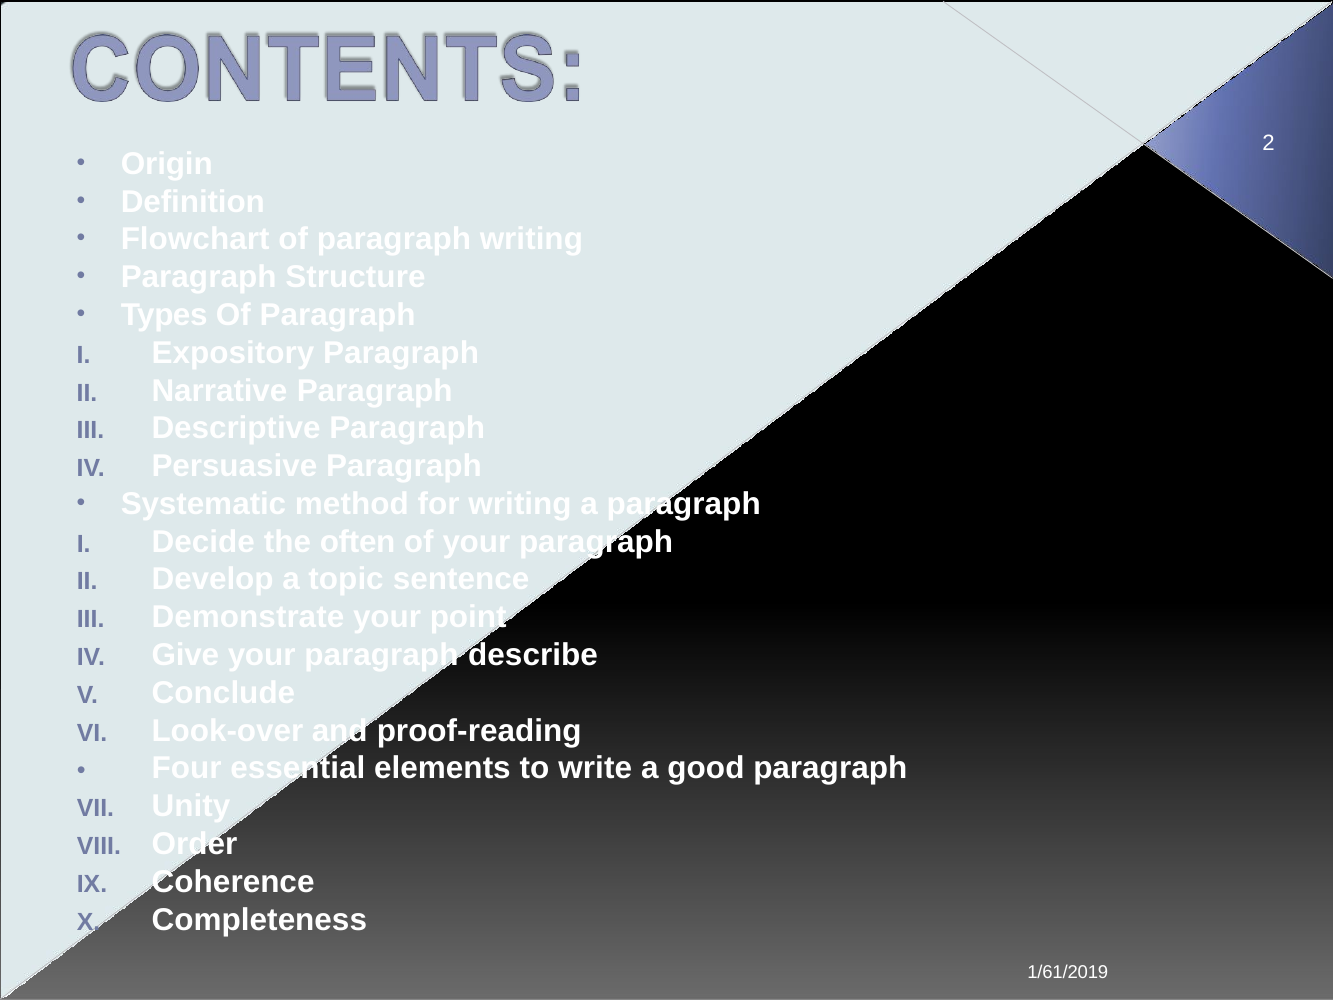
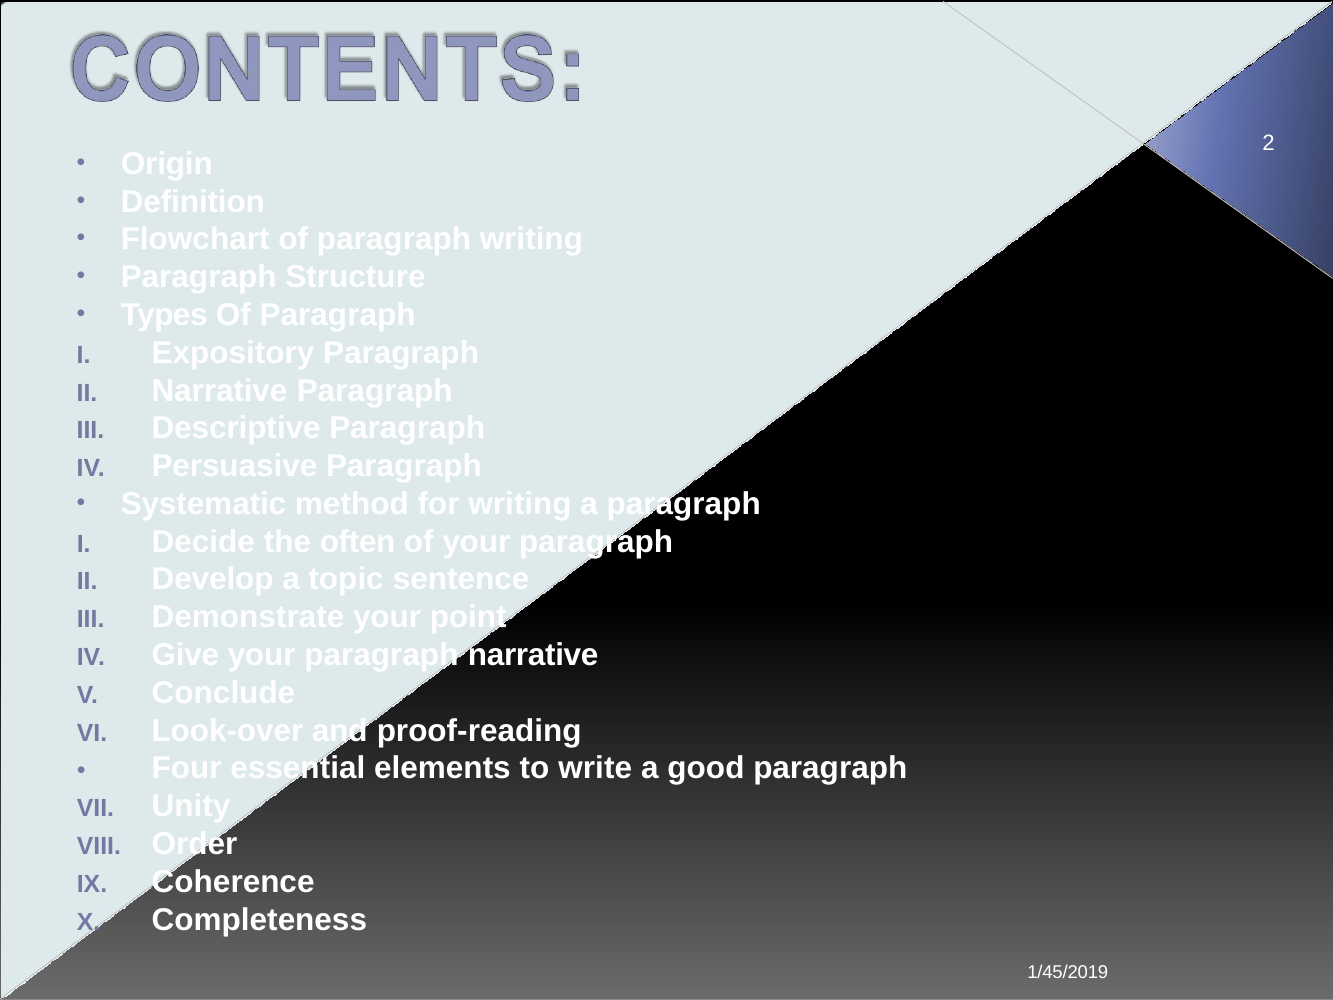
paragraph describe: describe -> narrative (533, 655)
1/61/2019: 1/61/2019 -> 1/45/2019 (1068, 972)
